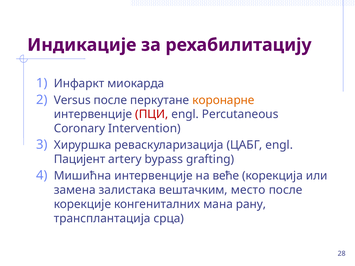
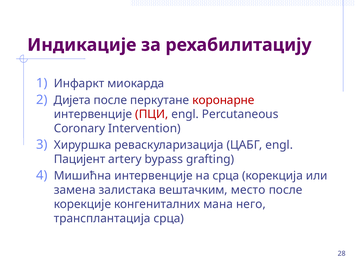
Versus: Versus -> Дијета (72, 100)
коронарне colour: orange -> red (223, 100)
на веће: веће -> срца (226, 176)
рану: рану -> него (251, 204)
